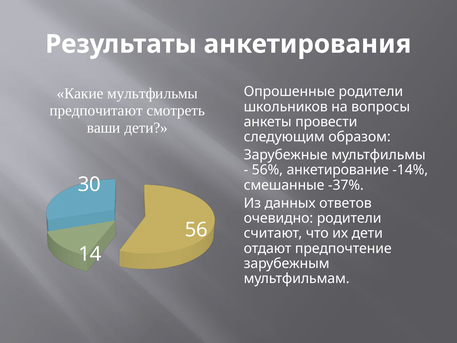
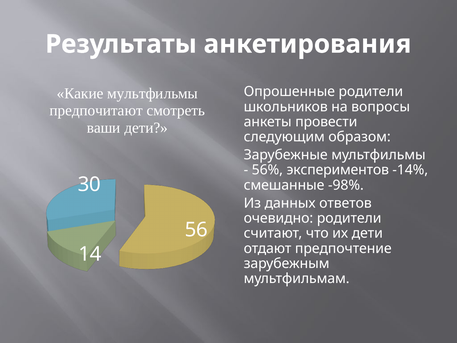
анкетирование: анкетирование -> экспериментов (338, 170)
-37%: -37% -> -98% (346, 185)
